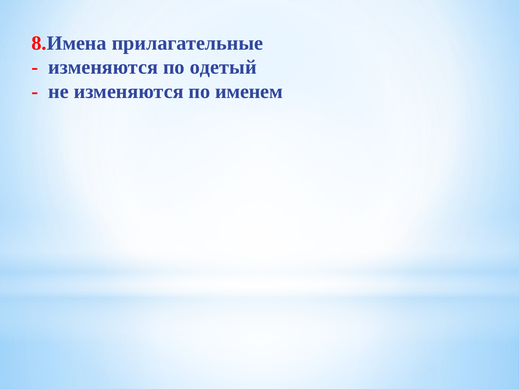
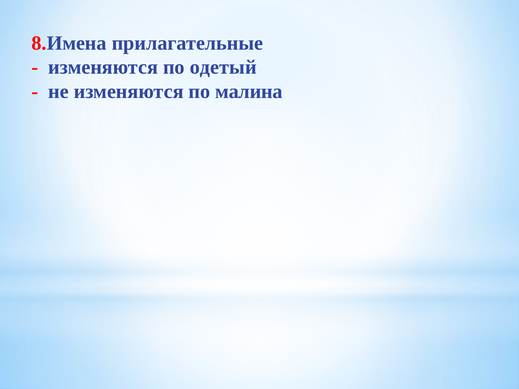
именем: именем -> малина (249, 92)
